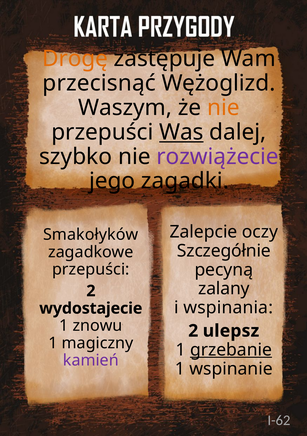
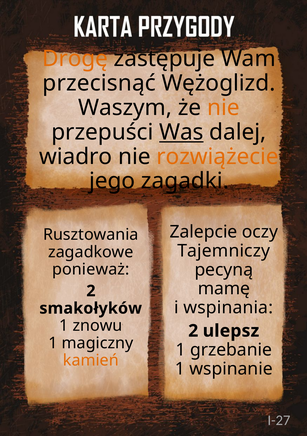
szybko: szybko -> wiadro (76, 157)
rozwiążecie colour: purple -> orange (218, 157)
Smakołyków: Smakołyków -> Rusztowania (91, 235)
Szczegółnie: Szczegółnie -> Tajemniczy (224, 251)
przepuści: przepuści -> ponieważ (91, 269)
zalany: zalany -> mamę (224, 289)
wydostajecie: wydostajecie -> smakołyków (91, 308)
grzebanie underline: present -> none (231, 350)
kamień colour: purple -> orange (91, 360)
I-62: I-62 -> I-27 (279, 420)
